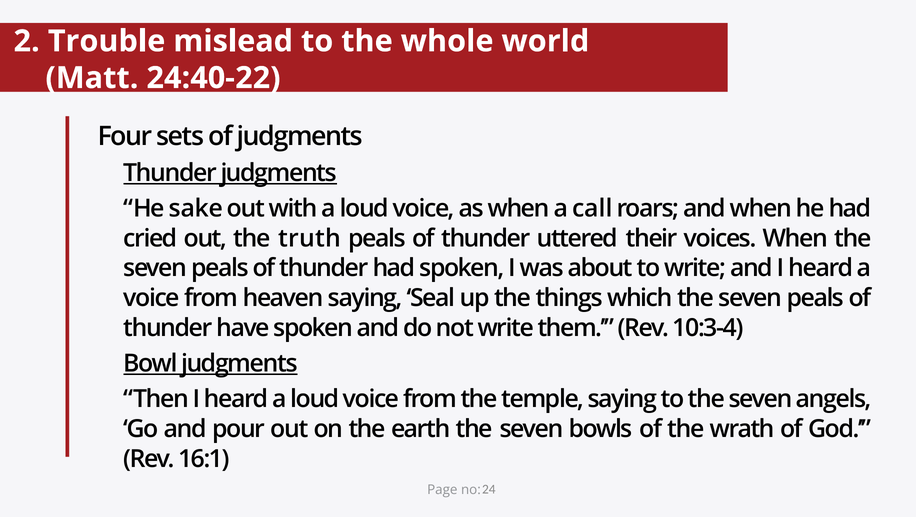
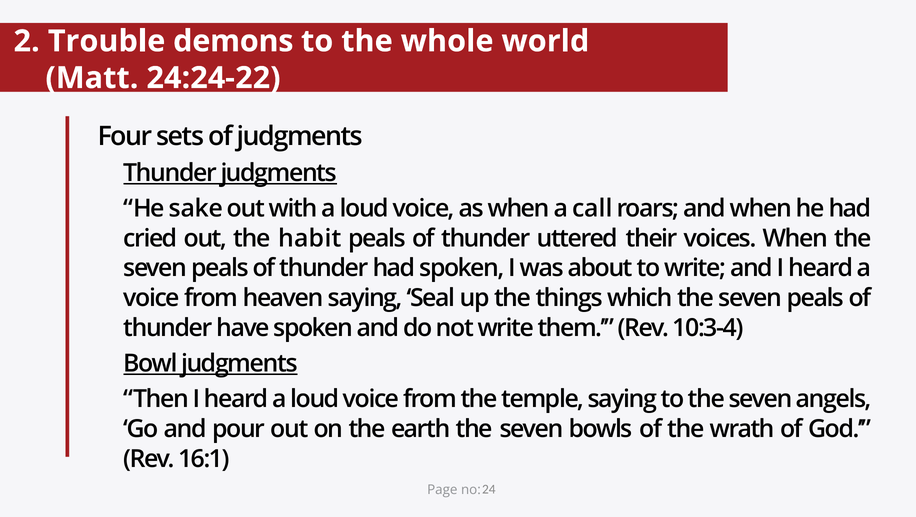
mislead: mislead -> demons (233, 41)
24:40-22: 24:40-22 -> 24:24-22 (214, 78)
truth: truth -> habit (310, 238)
